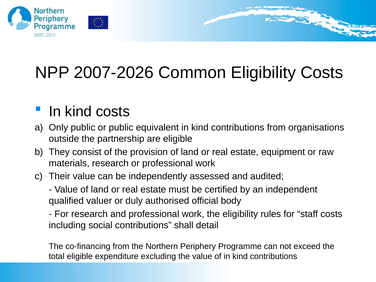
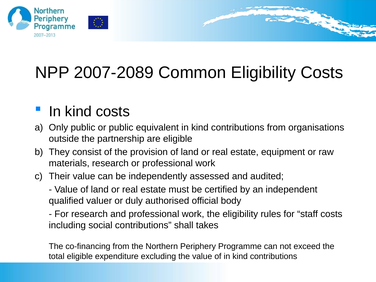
2007-2026: 2007-2026 -> 2007-2089 (114, 73)
detail: detail -> takes (207, 225)
